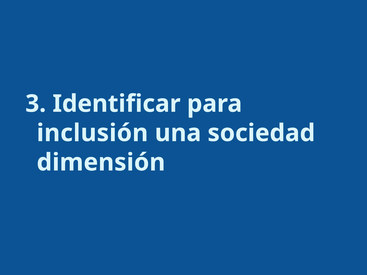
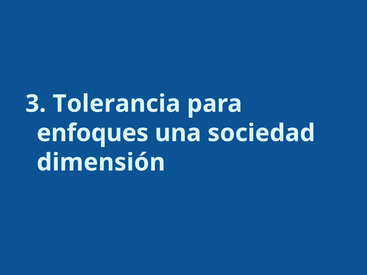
Identificar: Identificar -> Tolerancia (116, 104)
inclusión: inclusión -> enfoques (93, 133)
